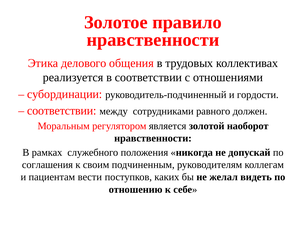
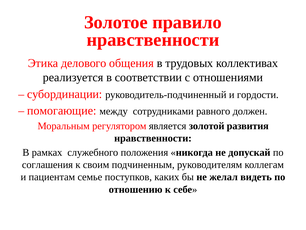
соответствии: соответствии -> помогающие (62, 111)
наоборот: наоборот -> развития (248, 126)
вести: вести -> семье (90, 177)
